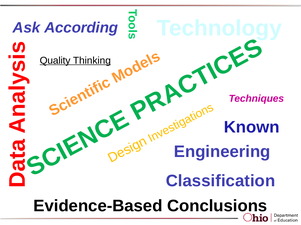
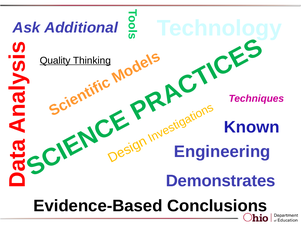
According: According -> Additional (81, 28)
Classification: Classification -> Demonstrates (221, 181)
